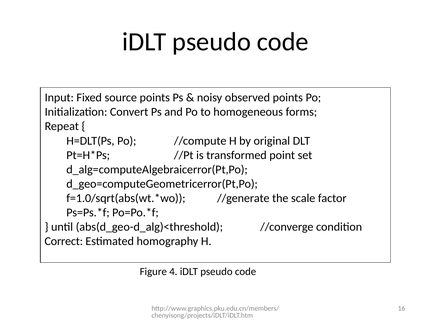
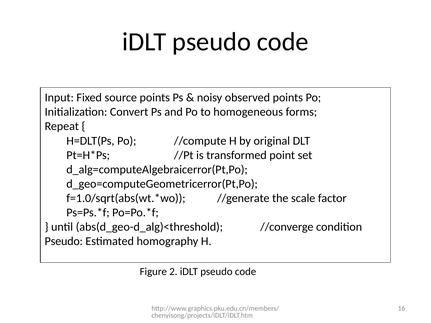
Correct: Correct -> Pseudo (64, 241)
4: 4 -> 2 (173, 272)
